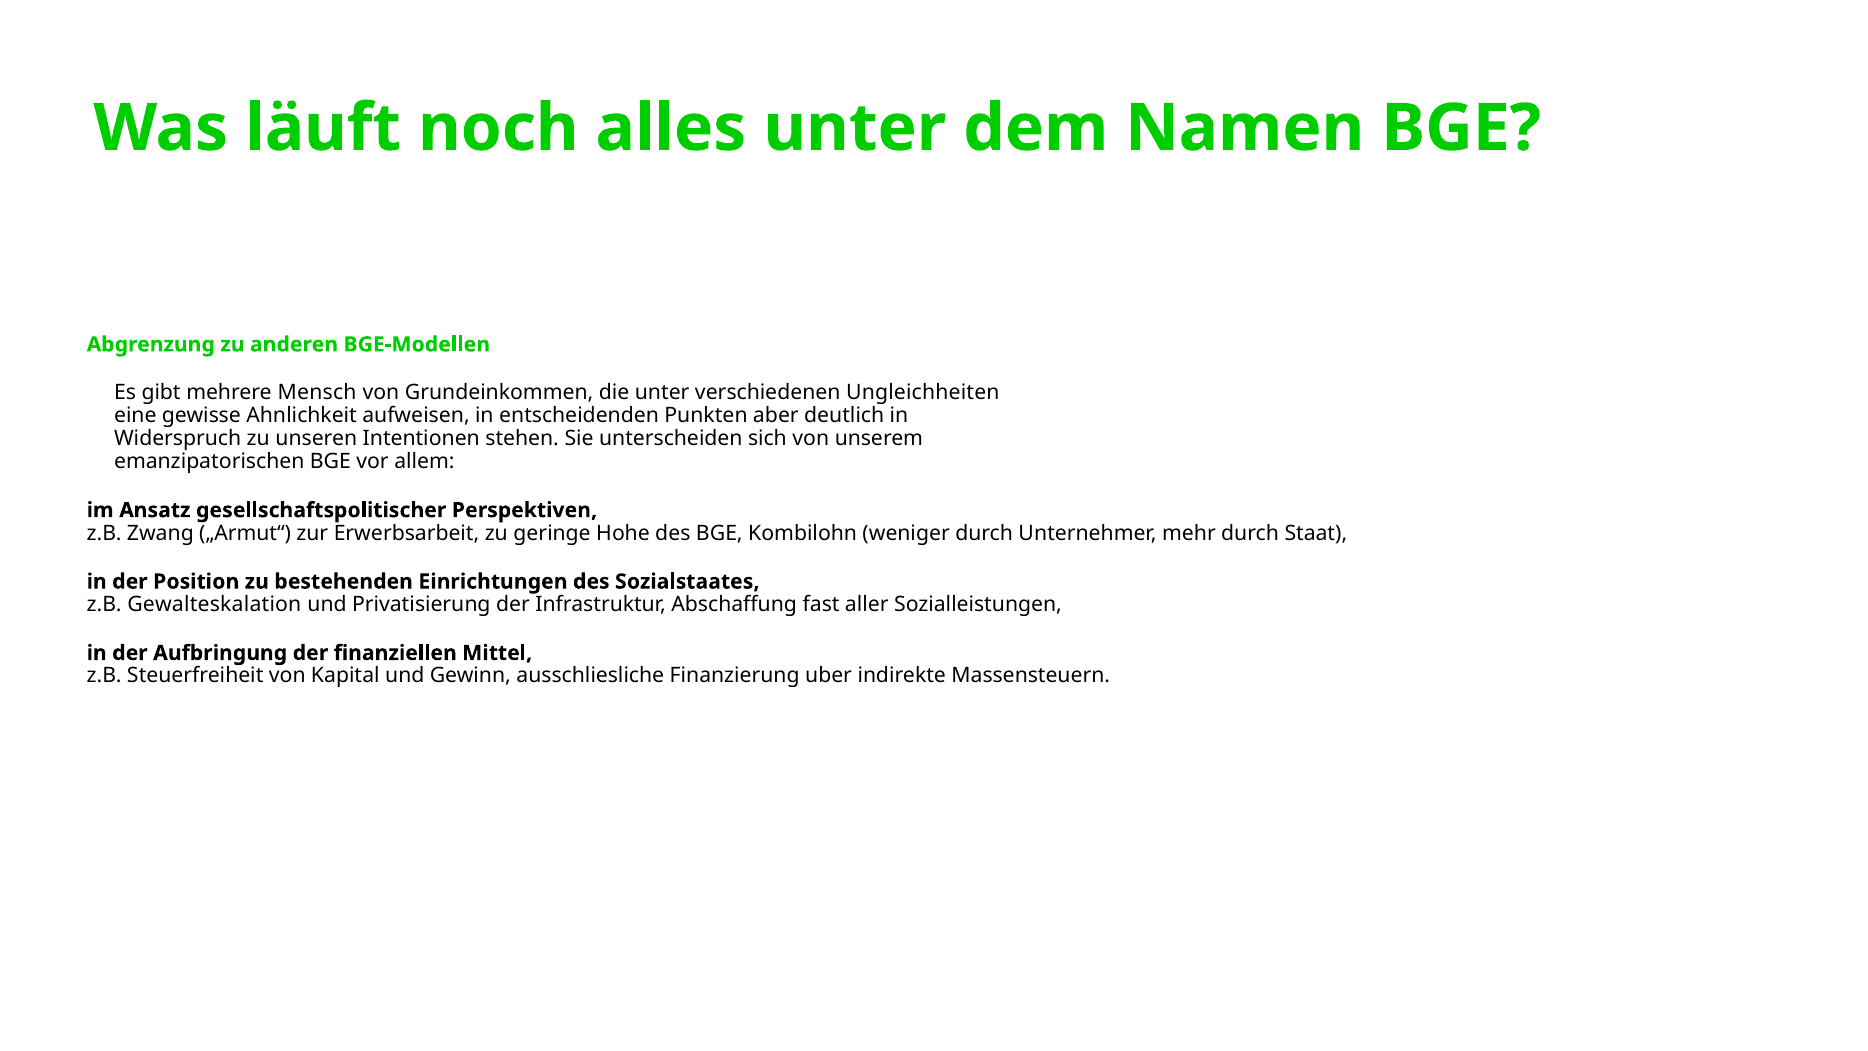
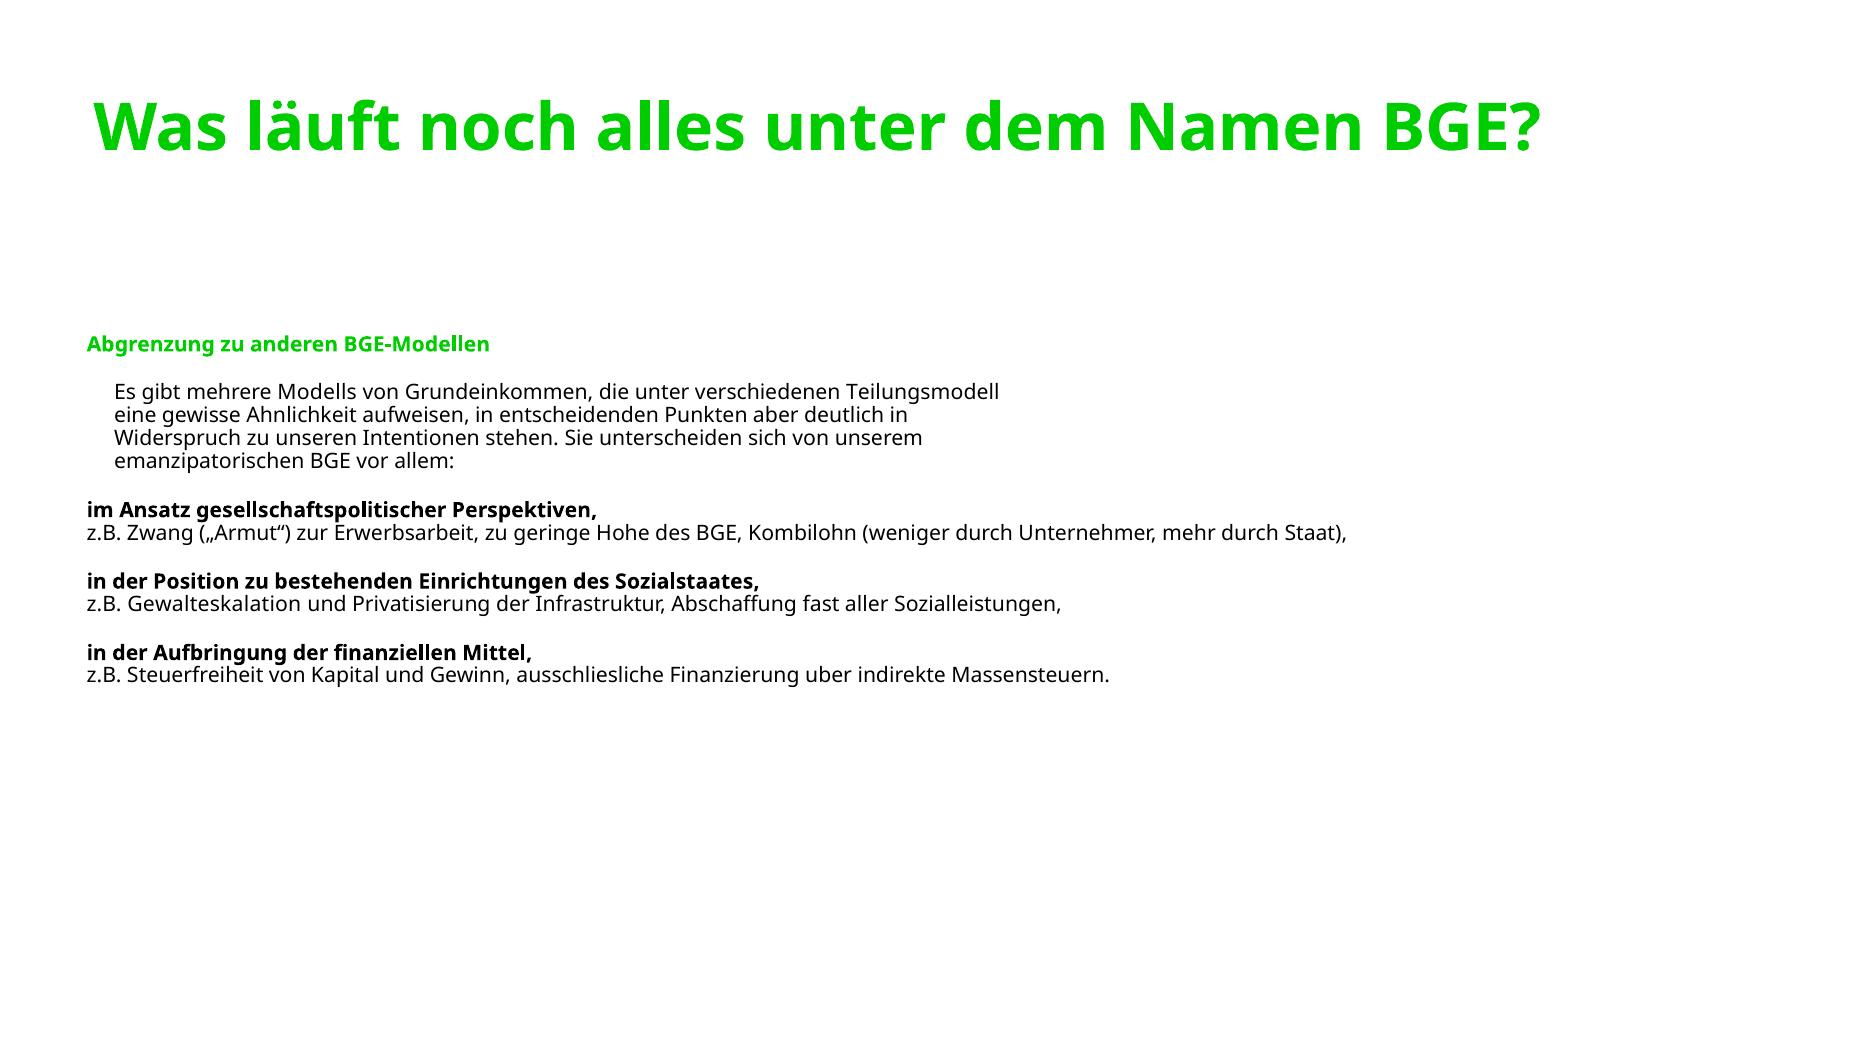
Mensch: Mensch -> Modells (317, 393)
Ungleichheiten: Ungleichheiten -> Teilungsmodell (923, 393)
